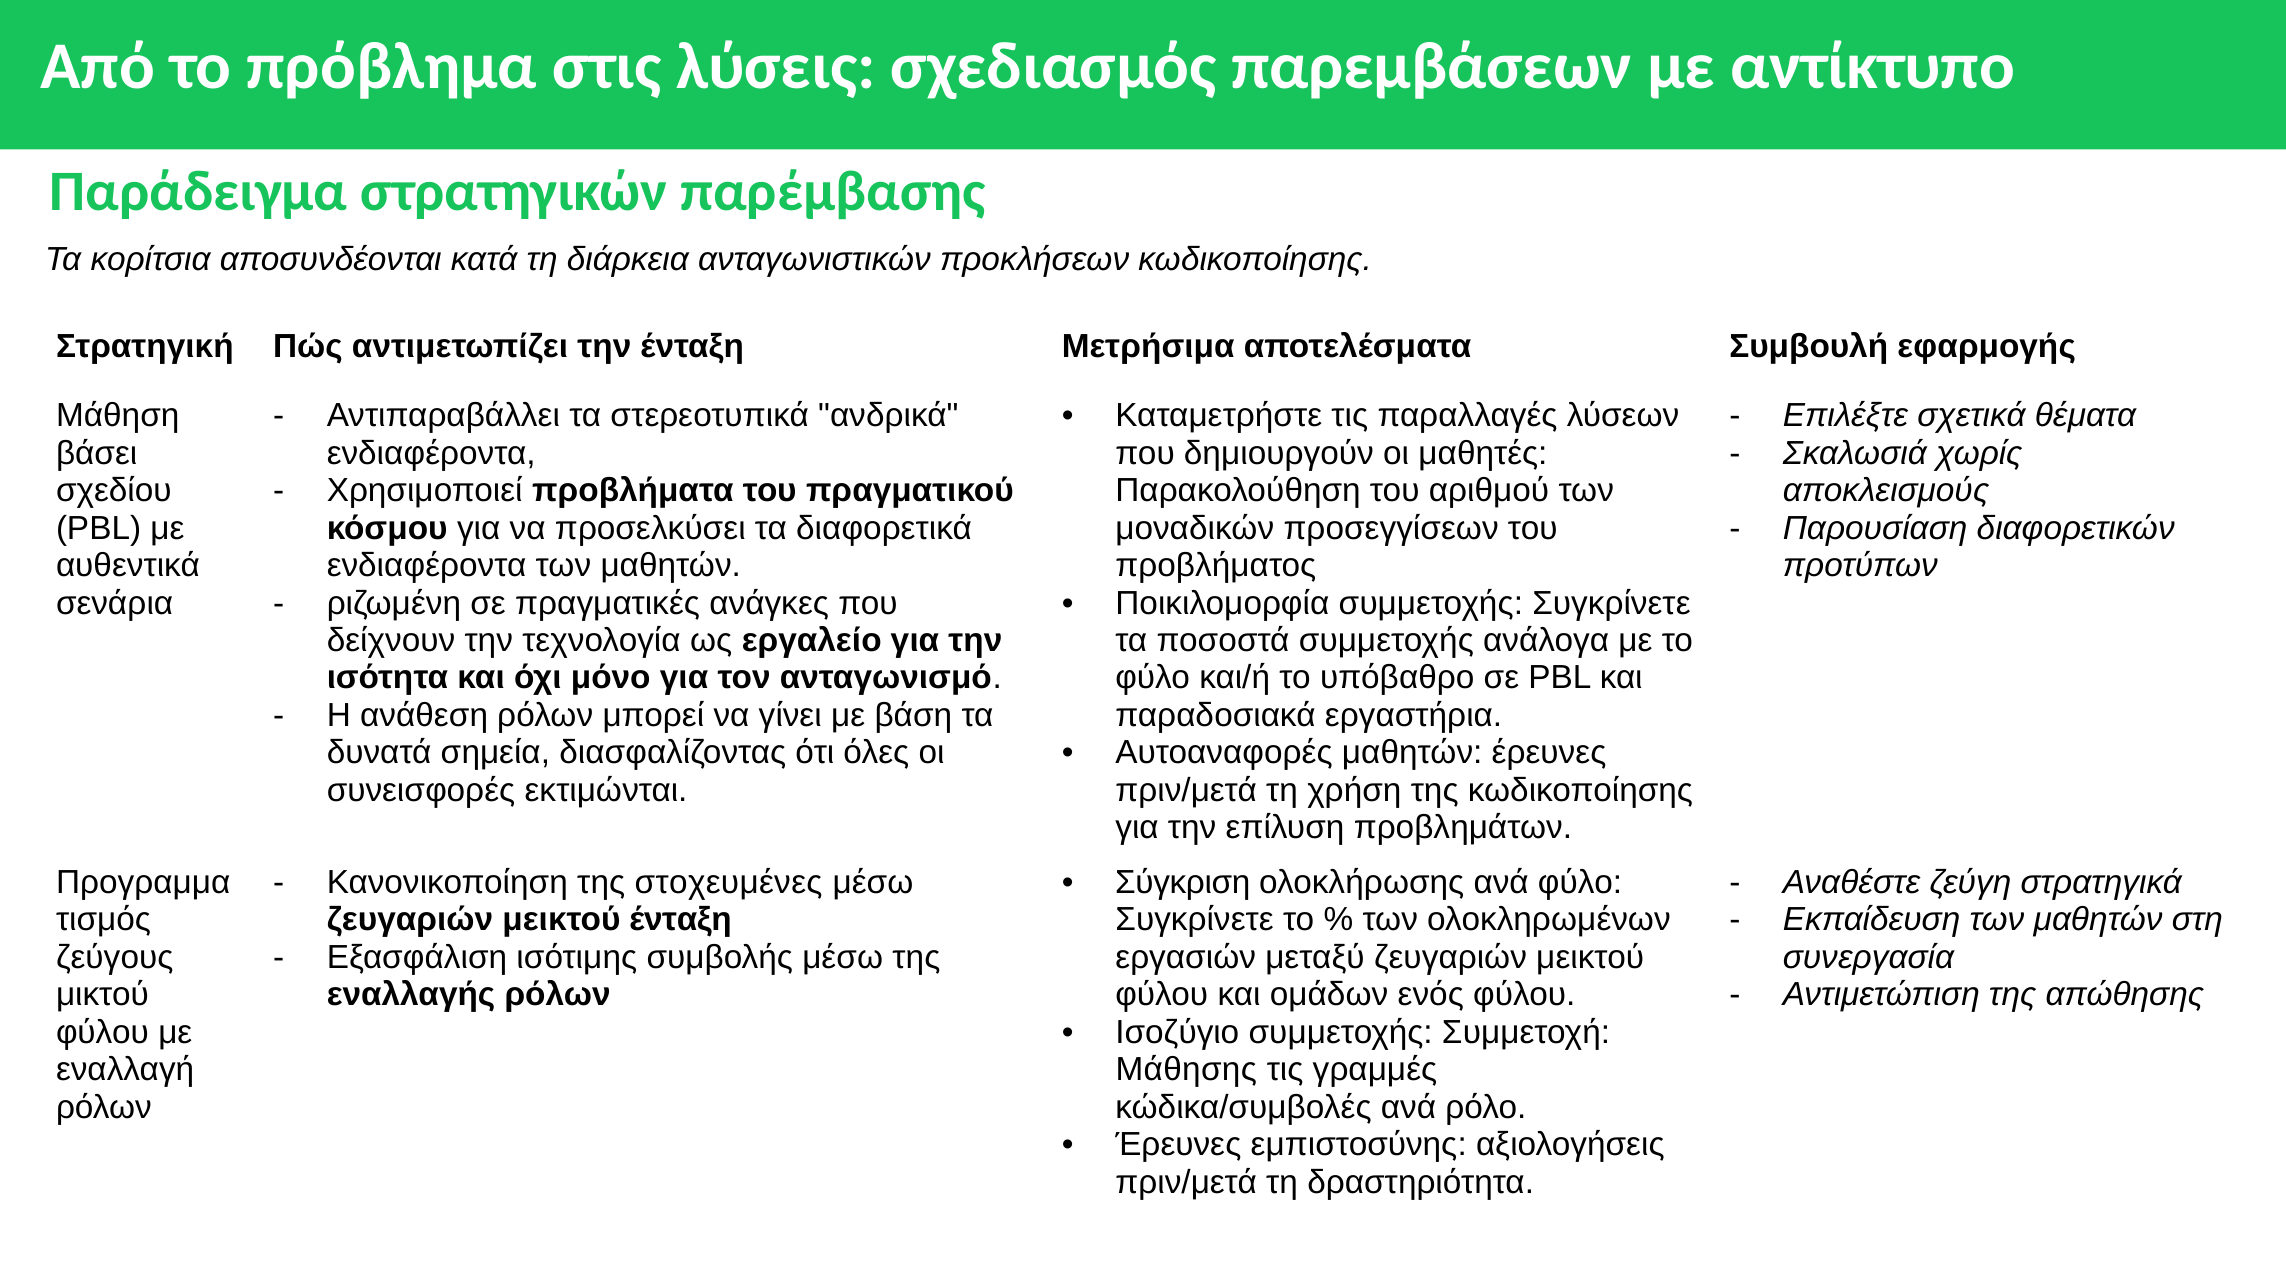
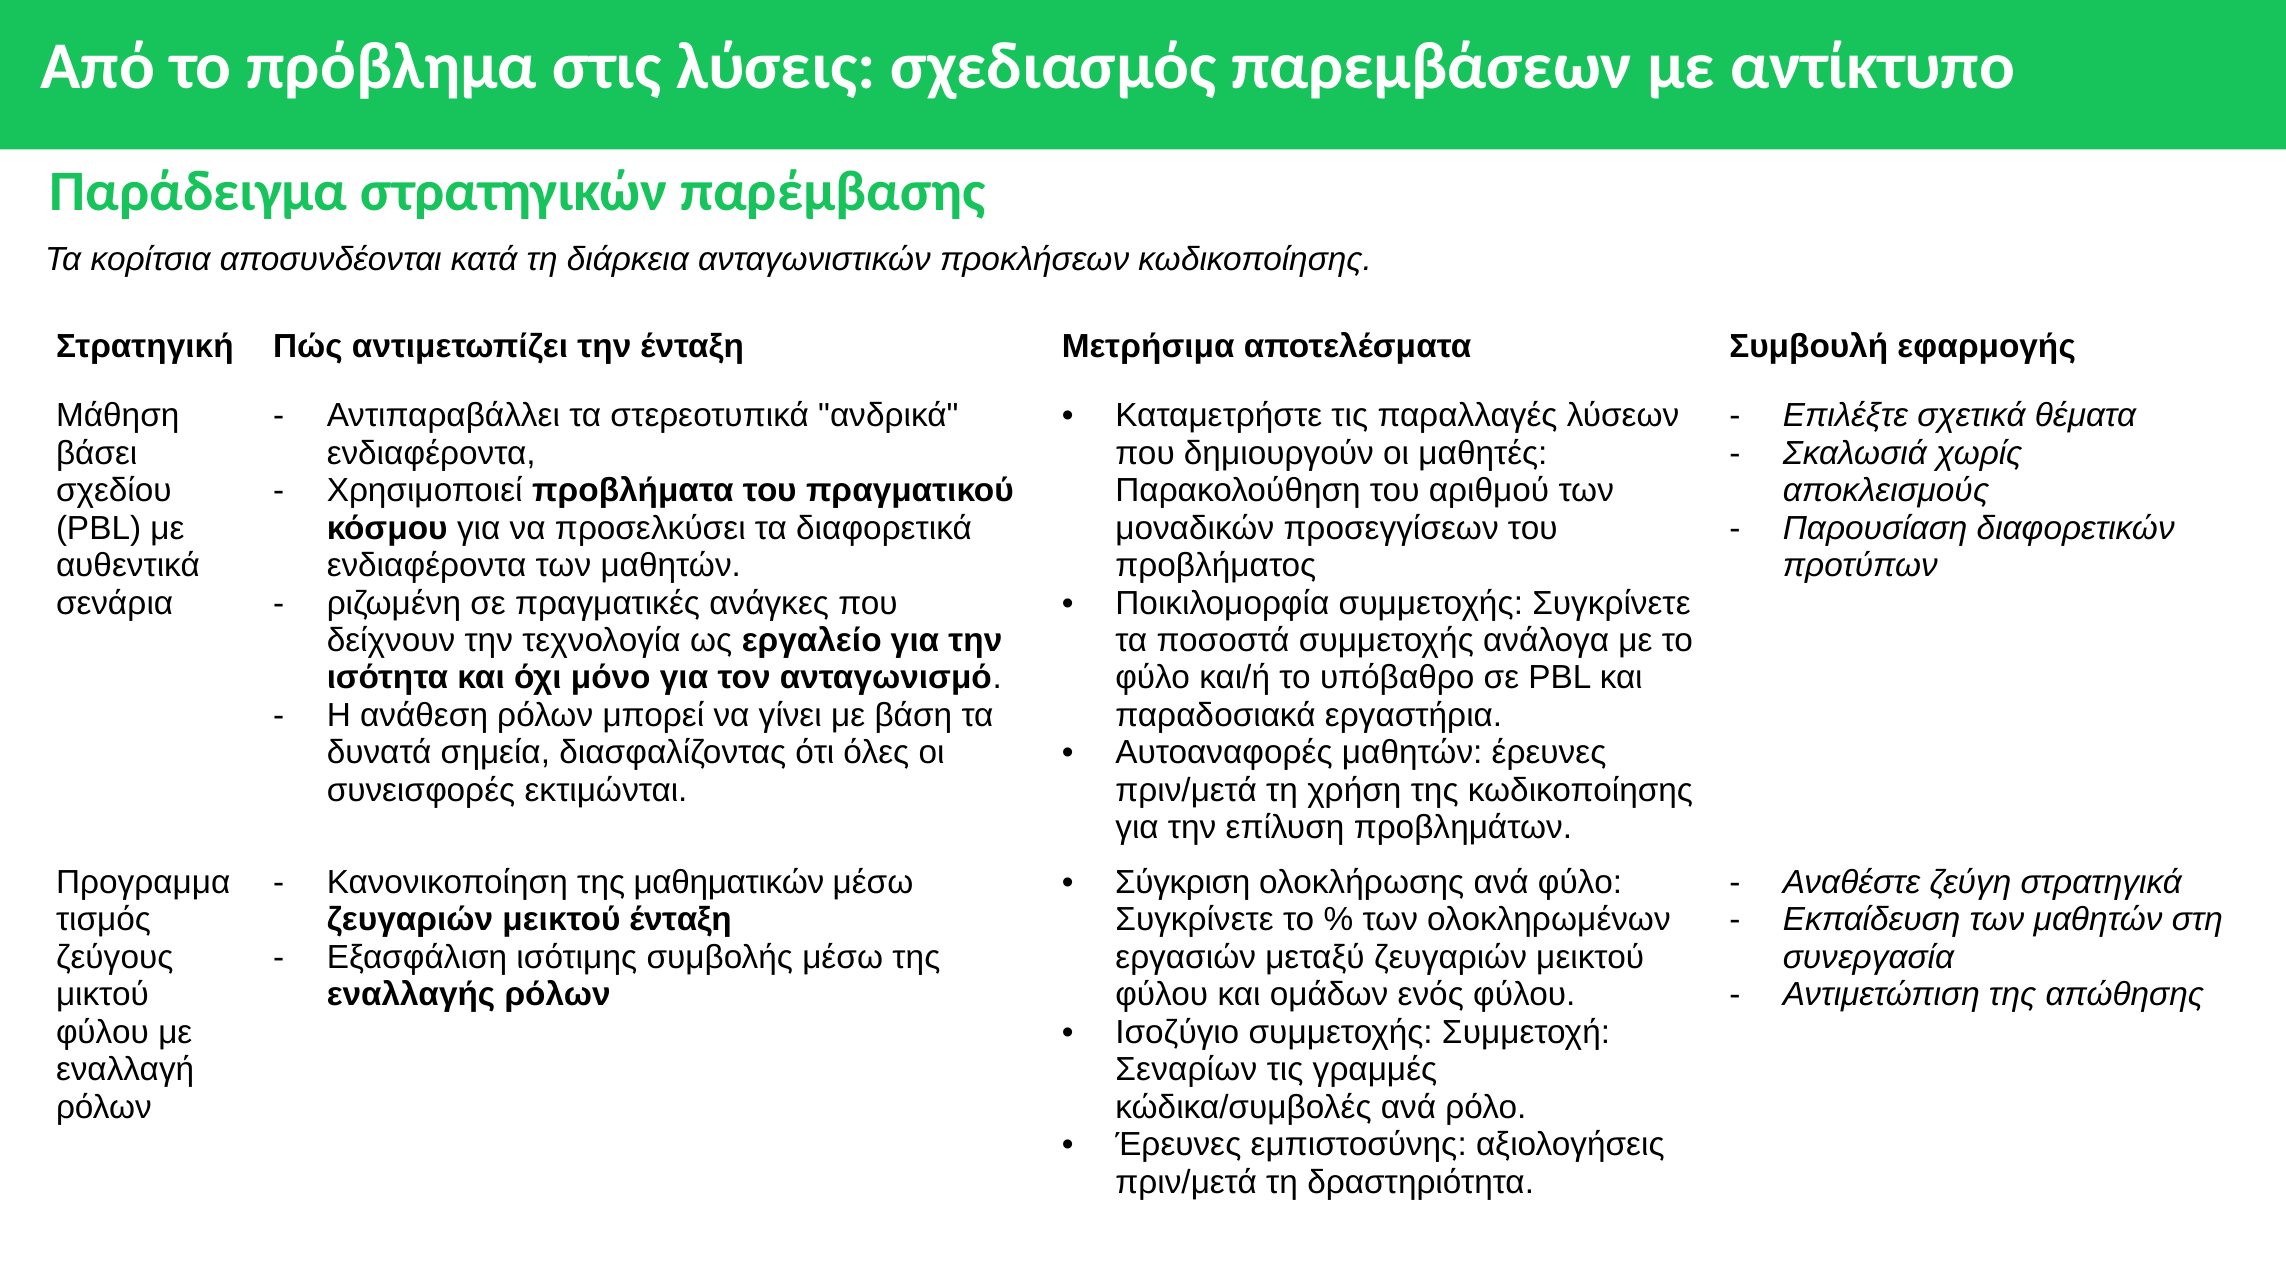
στοχευμένες: στοχευμένες -> μαθηματικών (729, 882)
Μάθησης: Μάθησης -> Σεναρίων (1186, 1070)
